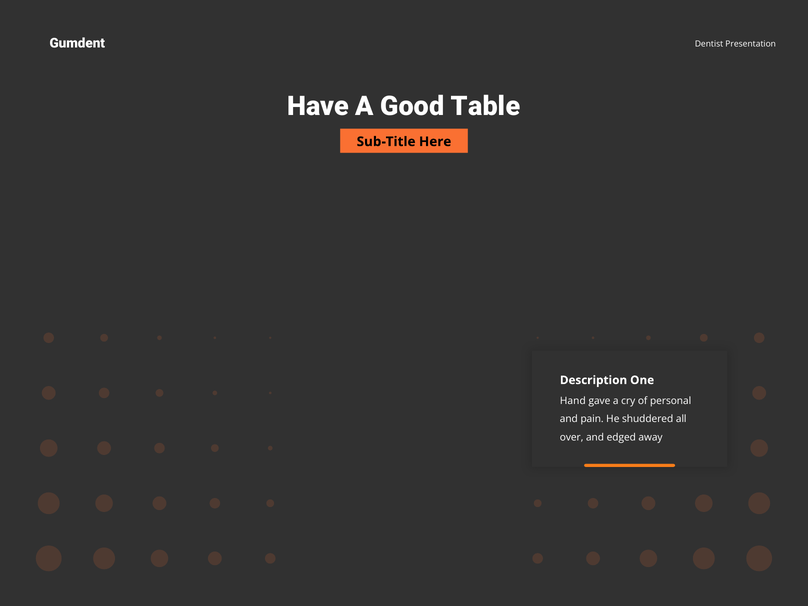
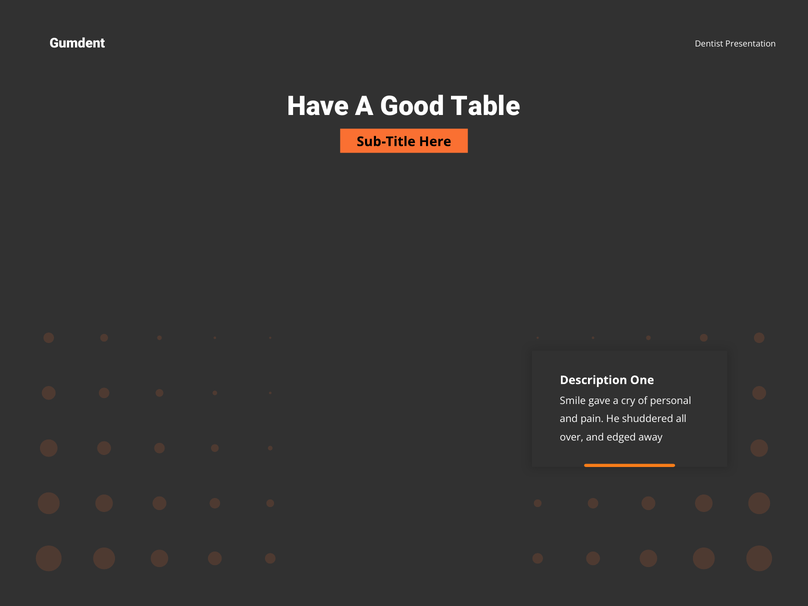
Hand: Hand -> Smile (573, 401)
